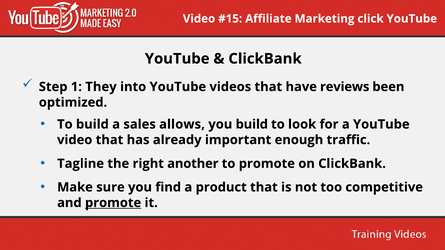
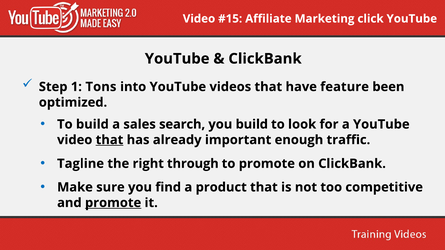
They: They -> Tons (101, 87)
reviews: reviews -> feature (345, 87)
allows: allows -> search (182, 124)
that underline: none -> present (110, 140)
another: another -> through (193, 164)
